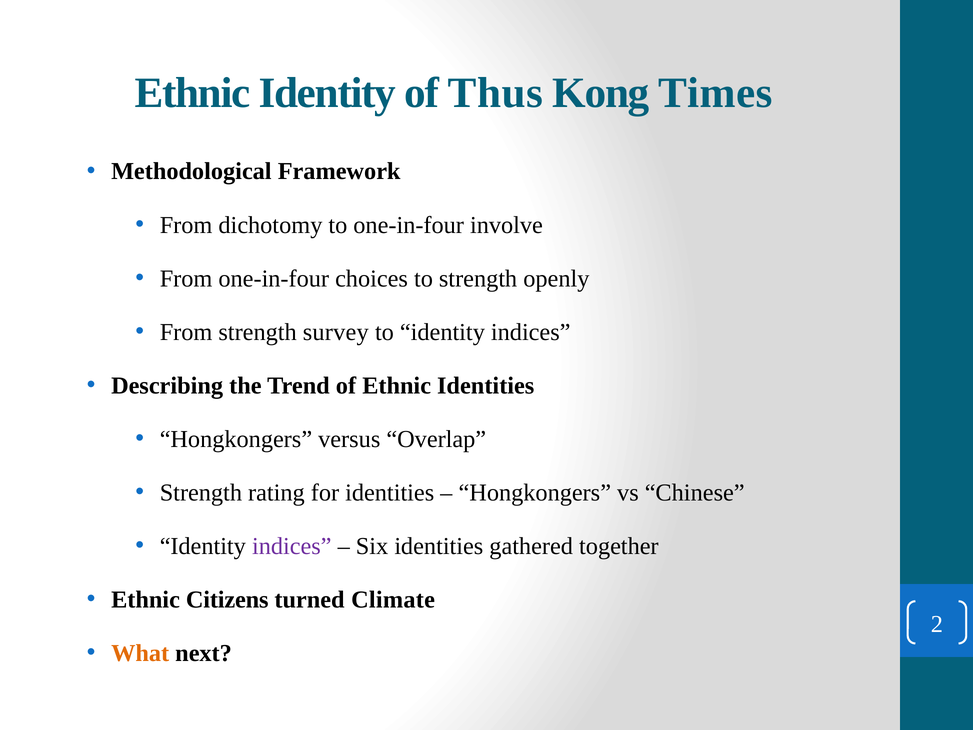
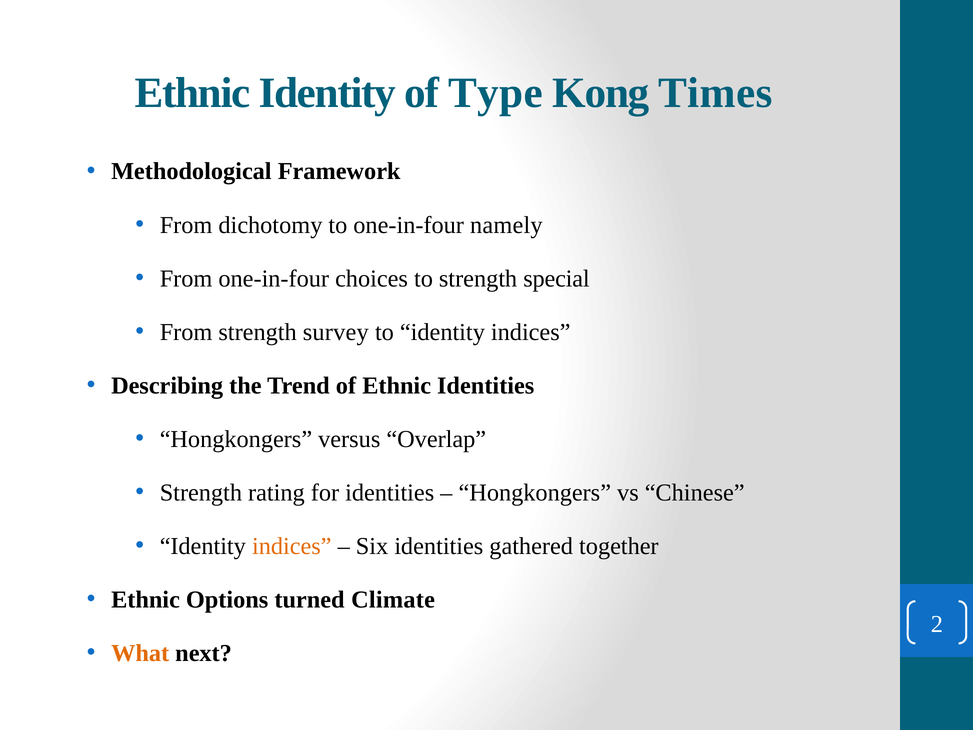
Thus: Thus -> Type (495, 93)
involve: involve -> namely (506, 225)
openly: openly -> special (556, 278)
indices colour: purple -> orange (292, 546)
Citizens: Citizens -> Options (227, 600)
